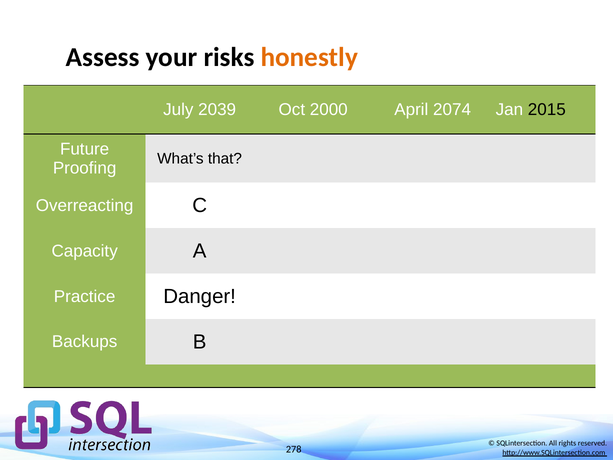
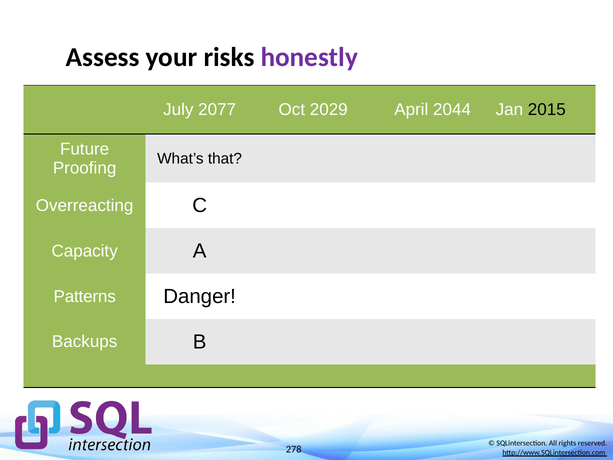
honestly colour: orange -> purple (309, 57)
2039: 2039 -> 2077 (217, 110)
2000: 2000 -> 2029 (329, 110)
2074: 2074 -> 2044 (452, 110)
Practice: Practice -> Patterns (85, 296)
